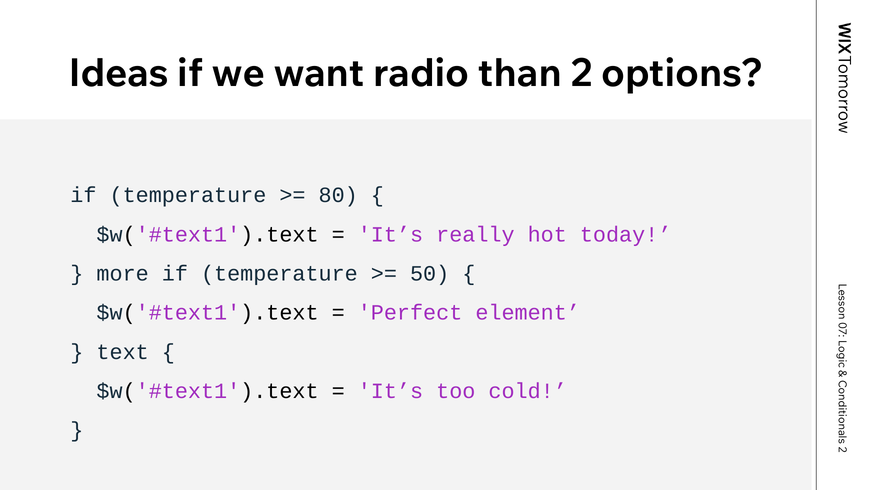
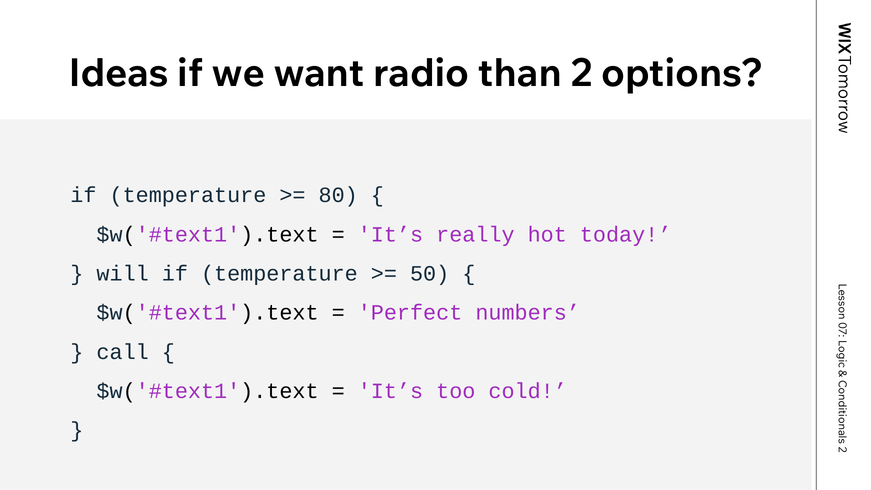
more: more -> will (123, 273)
element: element -> numbers (528, 313)
text: text -> call (123, 352)
